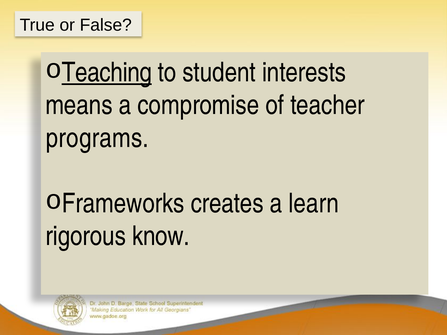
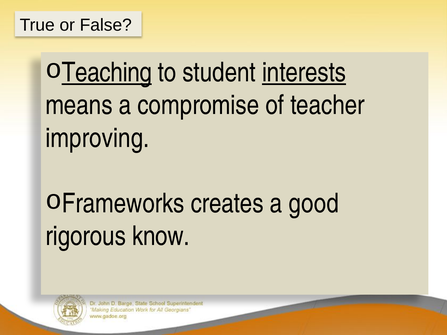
interests underline: none -> present (304, 73)
programs: programs -> improving (97, 138)
learn: learn -> good (314, 204)
